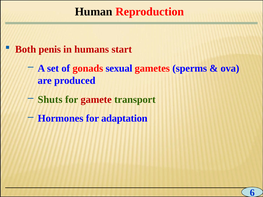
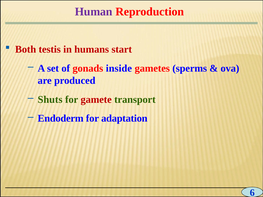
Human colour: black -> purple (94, 12)
penis: penis -> testis (50, 49)
sexual: sexual -> inside (119, 68)
Hormones: Hormones -> Endoderm (61, 119)
